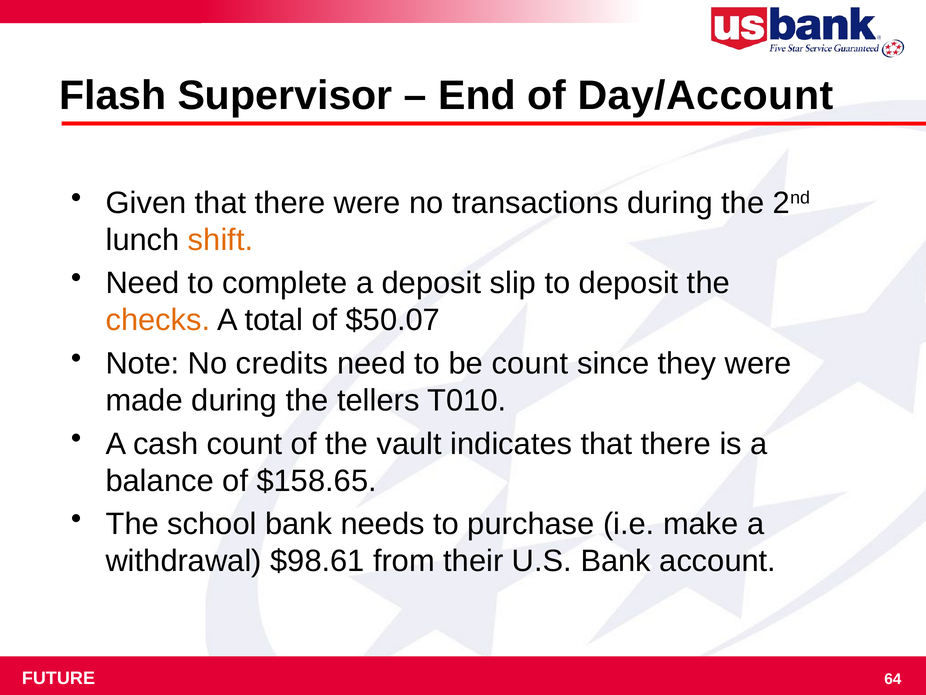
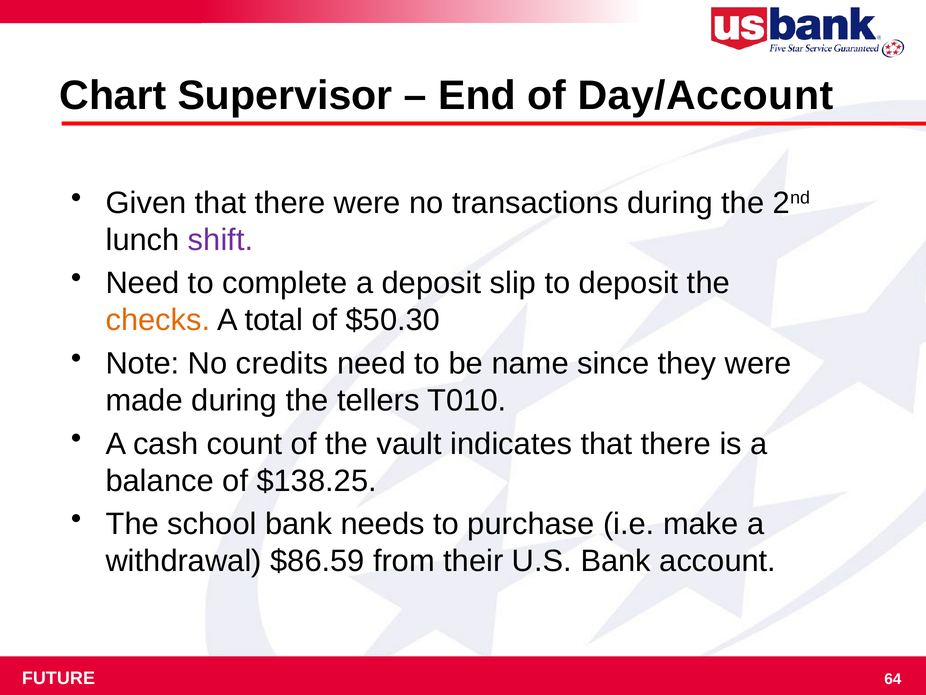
Flash: Flash -> Chart (113, 95)
shift colour: orange -> purple (221, 240)
$50.07: $50.07 -> $50.30 (393, 320)
be count: count -> name (530, 363)
$158.65: $158.65 -> $138.25 (317, 481)
$98.61: $98.61 -> $86.59 (317, 561)
